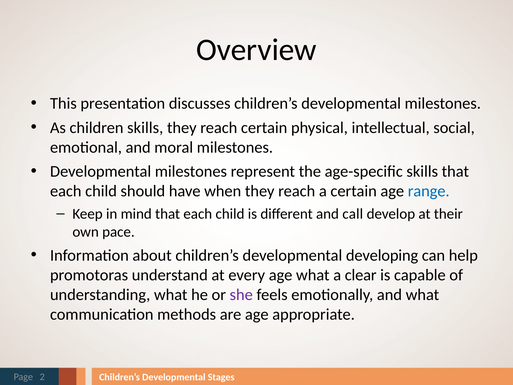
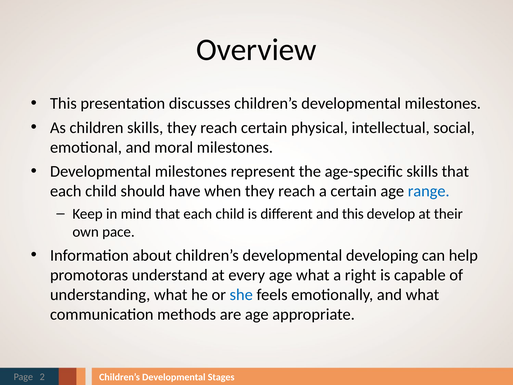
and call: call -> this (353, 214)
clear: clear -> right (361, 275)
she colour: purple -> blue (241, 294)
